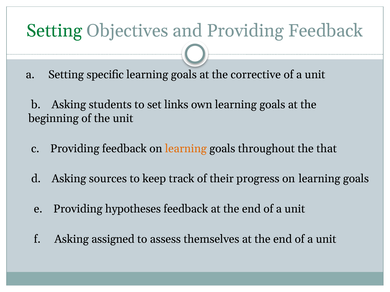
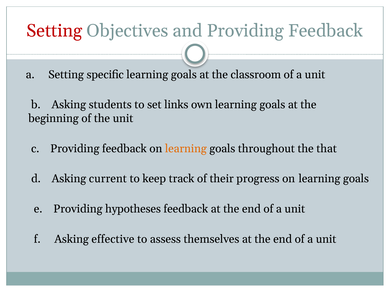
Setting colour: green -> red (54, 31)
corrective: corrective -> classroom (256, 75)
sources: sources -> current (108, 179)
assigned: assigned -> effective (113, 239)
